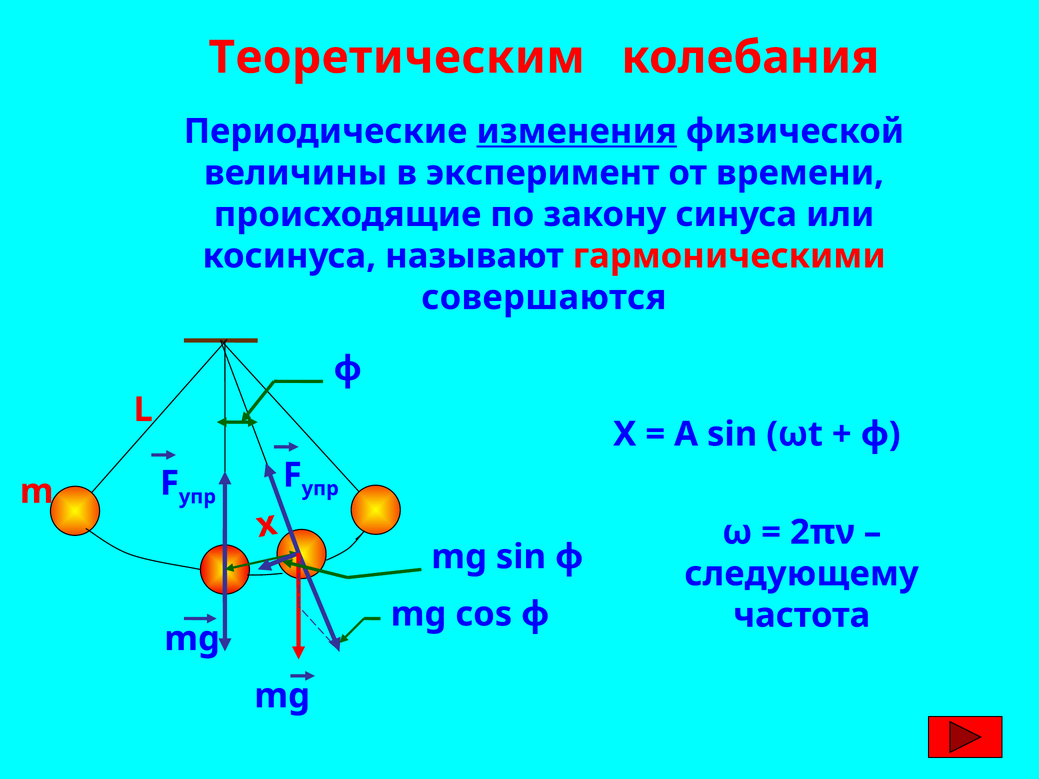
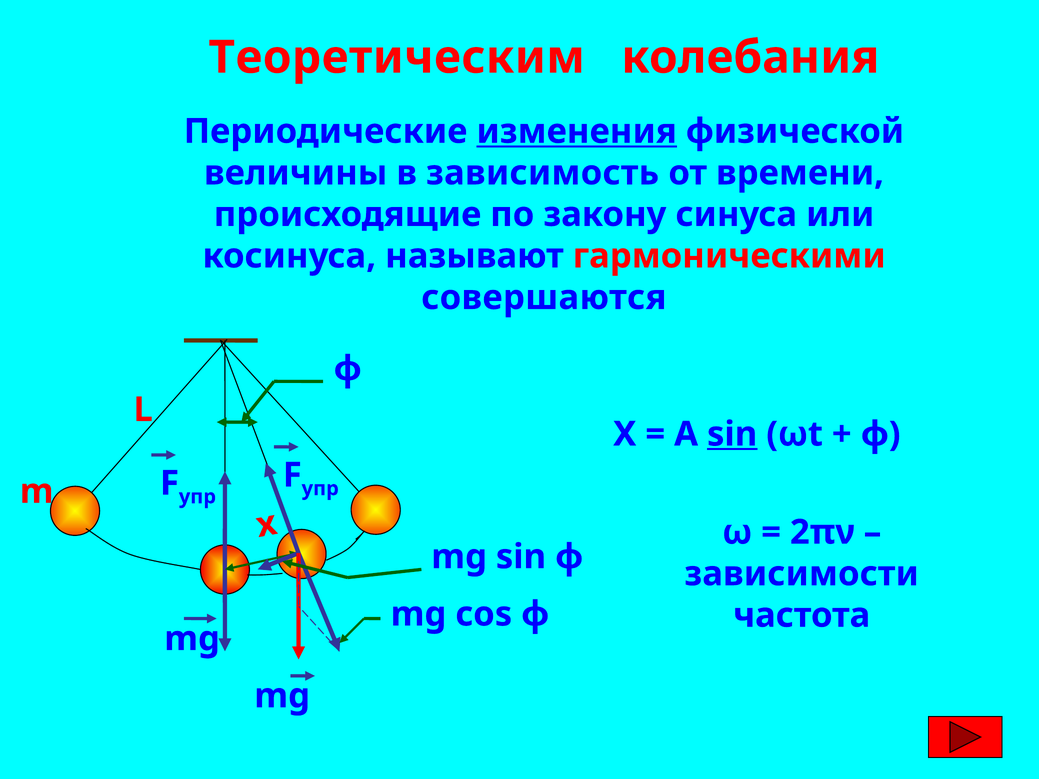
эксперимент: эксперимент -> зависимость (543, 173)
sin underline: none -> present (732, 434)
следующему: следующему -> зависимости (802, 574)
